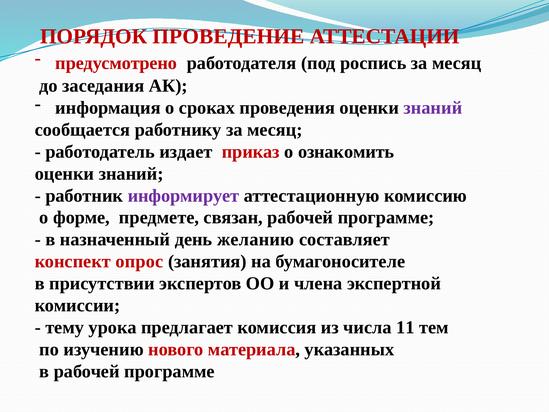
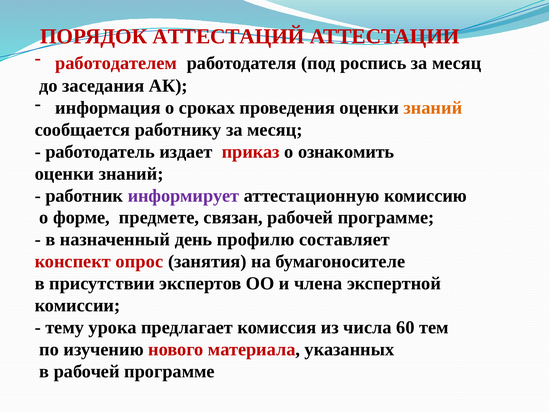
ПРОВЕДЕНИЕ: ПРОВЕДЕНИЕ -> АТТЕСТАЦИЙ (229, 36)
предусмотрено: предусмотрено -> работодателем (116, 63)
знаний colour: purple -> orange (433, 108)
желанию: желанию -> профилю (256, 239)
11: 11 -> 60 (405, 327)
